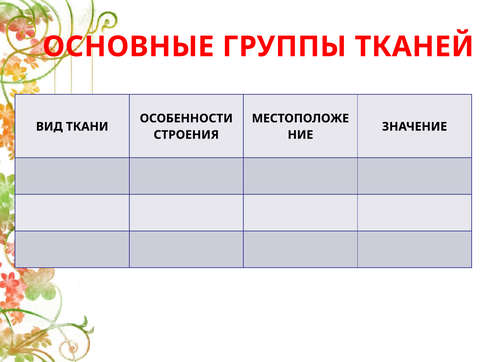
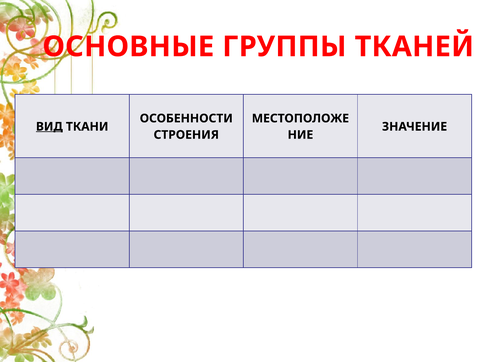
ВИД underline: none -> present (49, 127)
